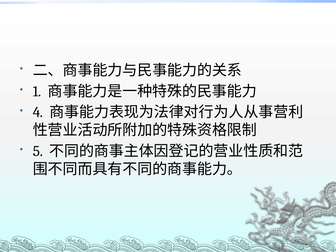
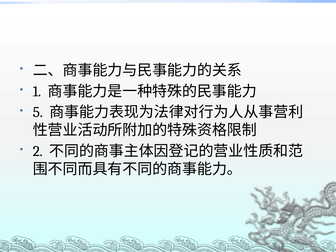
4: 4 -> 5 (38, 112)
5: 5 -> 2 (38, 151)
